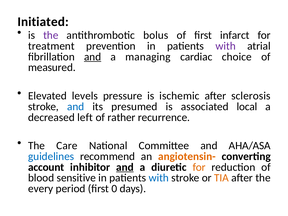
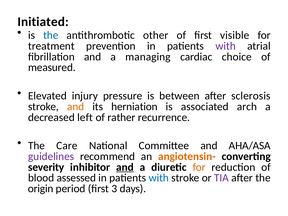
the colour: purple -> blue (51, 35)
bolus: bolus -> other (156, 35)
infarct: infarct -> visible (235, 35)
and underline: present -> none (93, 57)
levels: levels -> injury (85, 96)
ischemic: ischemic -> between (179, 96)
and colour: blue -> orange (76, 107)
presumed: presumed -> herniation (134, 107)
local: local -> arch (247, 107)
guidelines colour: blue -> purple (51, 156)
account: account -> severity (46, 167)
sensitive: sensitive -> assessed (76, 178)
TIA colour: orange -> purple (221, 178)
every: every -> origin (41, 189)
0: 0 -> 3 (114, 189)
